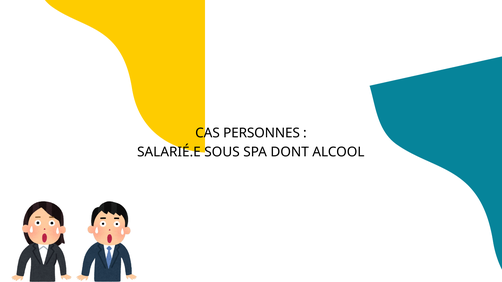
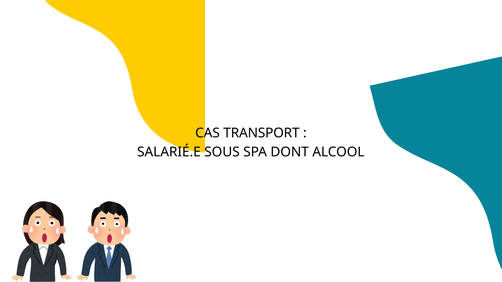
PERSONNES: PERSONNES -> TRANSPORT (261, 133)
